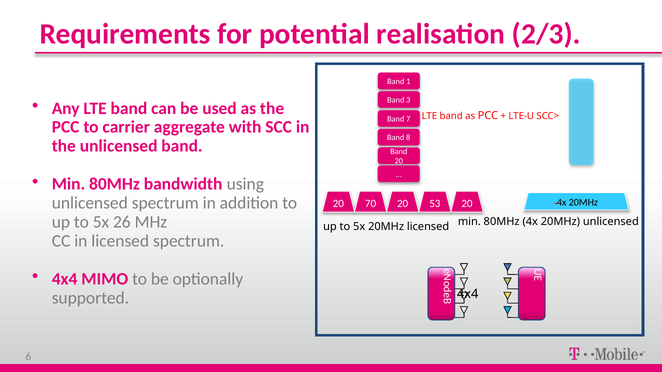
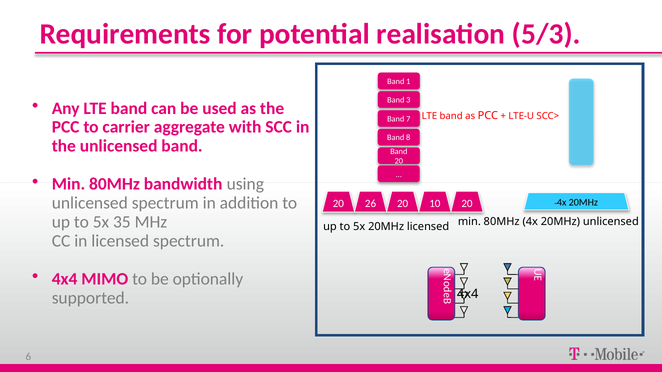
2/3: 2/3 -> 5/3 (546, 34)
70: 70 -> 26 (371, 204)
53: 53 -> 10 (435, 204)
26: 26 -> 35 (122, 222)
